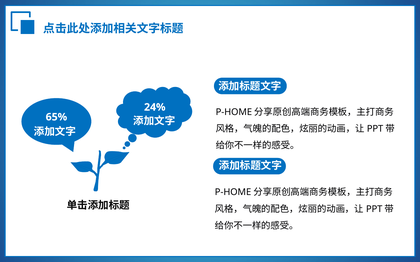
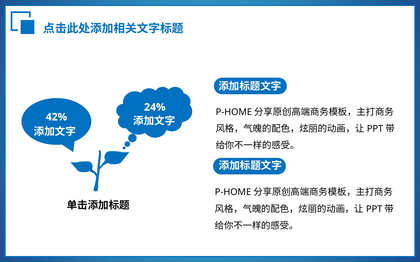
65%: 65% -> 42% (56, 117)
